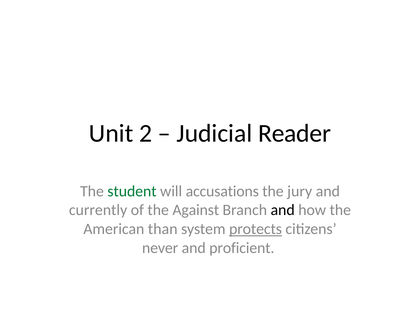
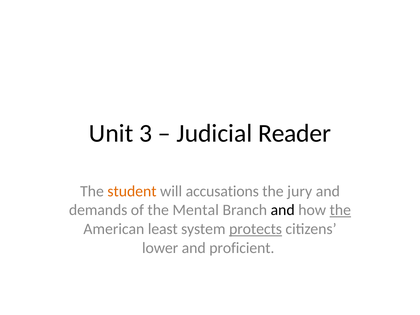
2: 2 -> 3 (146, 133)
student colour: green -> orange (132, 191)
currently: currently -> demands (98, 210)
Against: Against -> Mental (196, 210)
the underline: none -> present (340, 210)
than: than -> least (163, 229)
never: never -> lower (160, 248)
